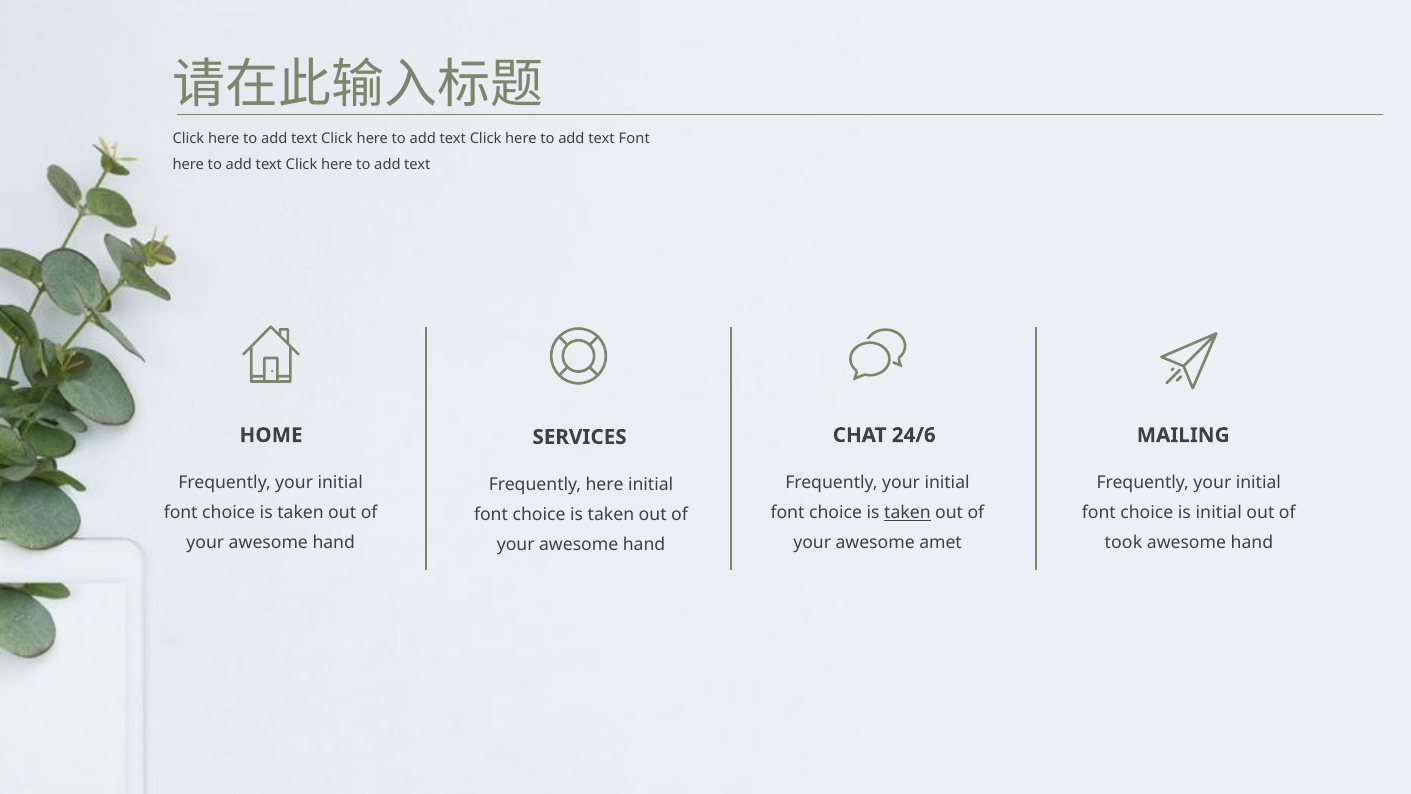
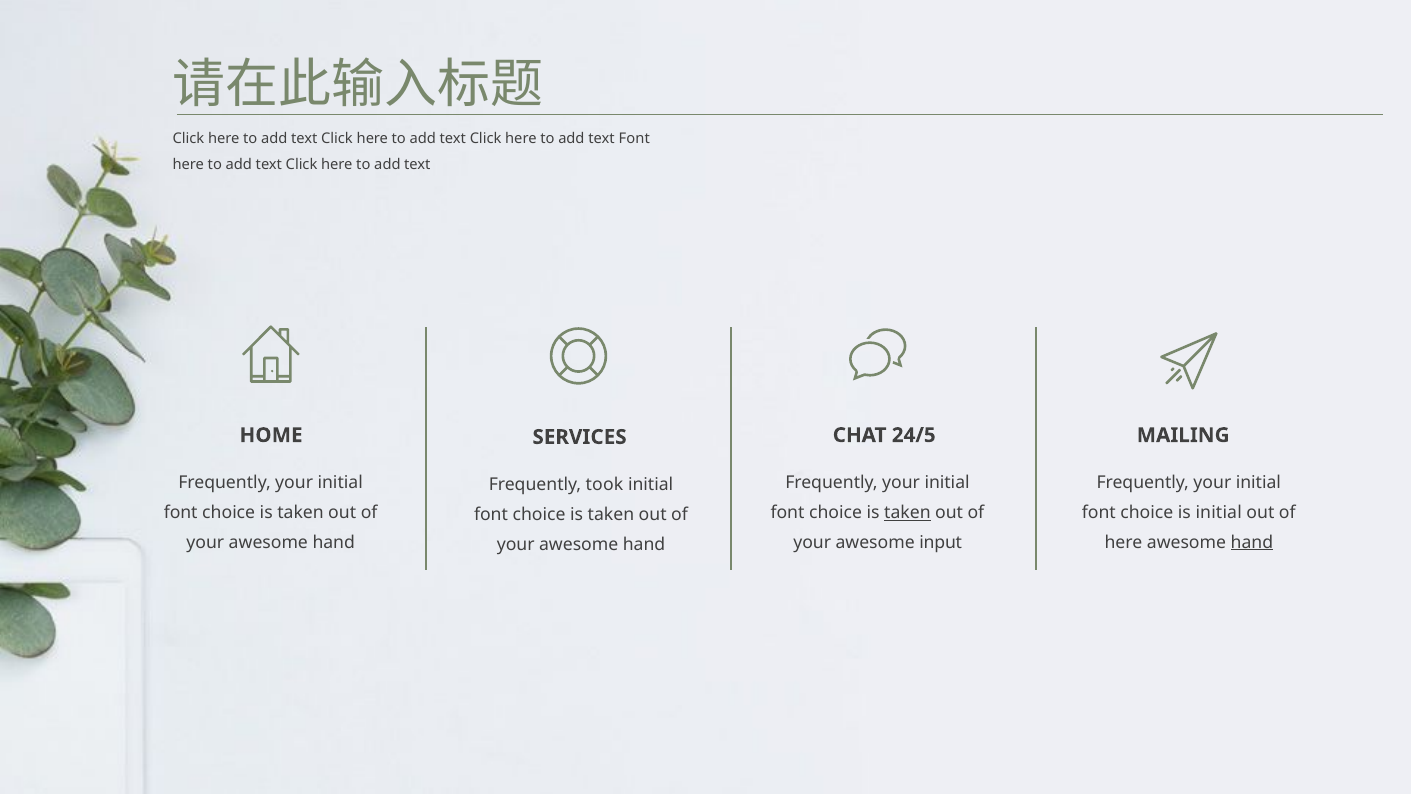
24/6: 24/6 -> 24/5 (914, 435)
Frequently here: here -> took (604, 485)
amet: amet -> input (941, 542)
took: took -> here (1124, 542)
hand underline: none -> present (1252, 542)
